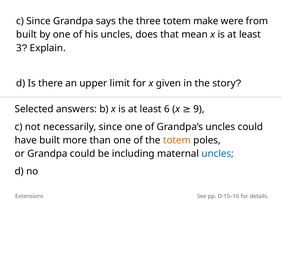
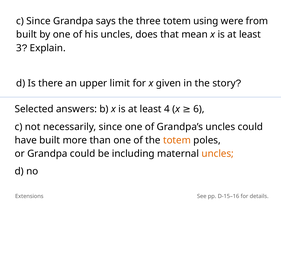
make: make -> using (206, 21)
6: 6 -> 4 (167, 109)
9: 9 -> 6 (199, 109)
uncles colour: blue -> orange (218, 154)
